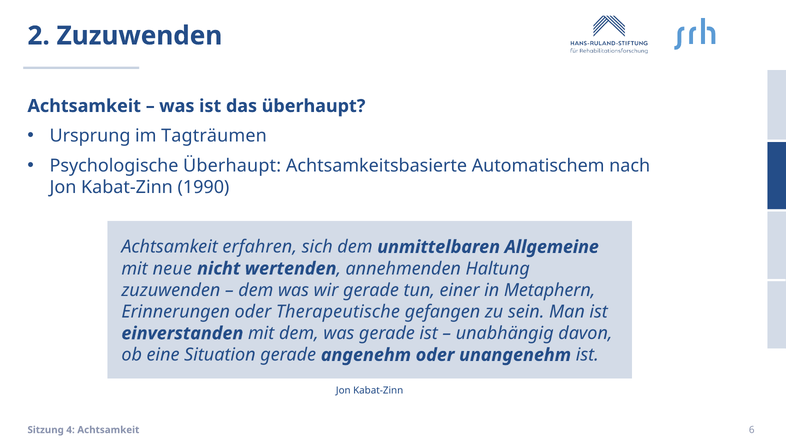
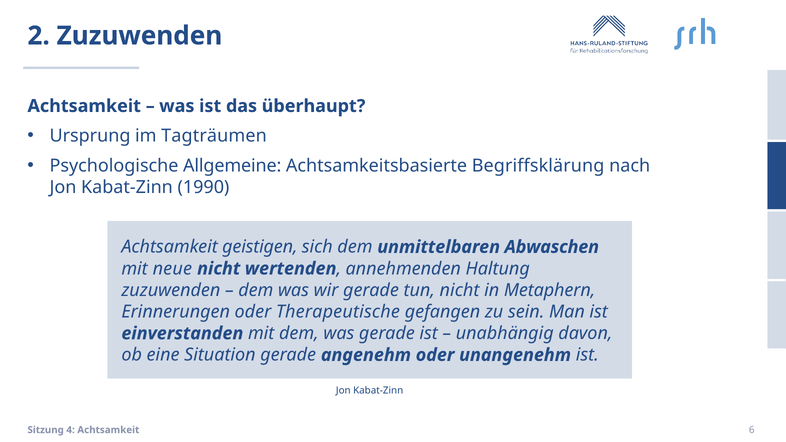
Psychologische Überhaupt: Überhaupt -> Allgemeine (232, 166)
Automatischem: Automatischem -> Begriffsklärung (538, 166)
erfahren: erfahren -> geistigen (260, 247)
Allgemeine: Allgemeine -> Abwaschen (552, 247)
tun einer: einer -> nicht (459, 290)
